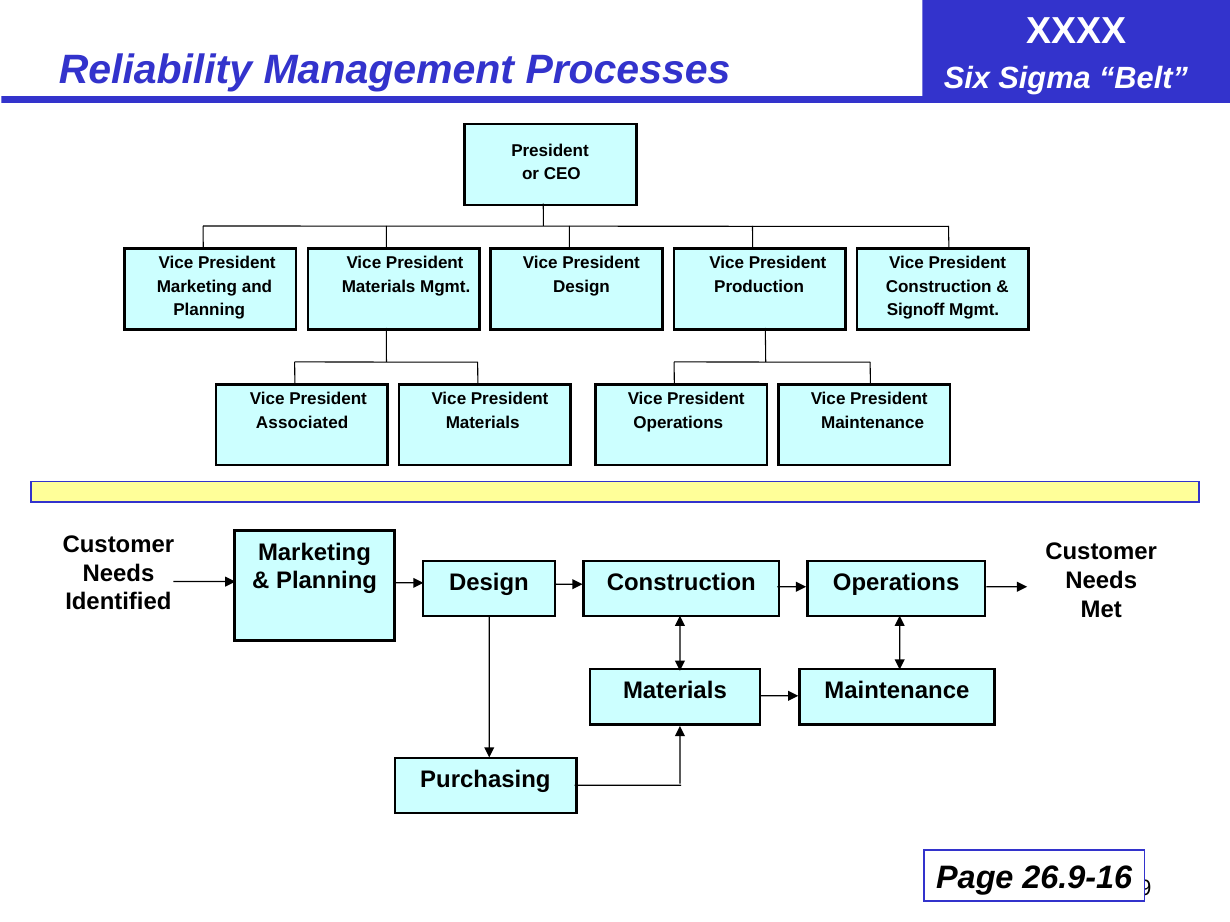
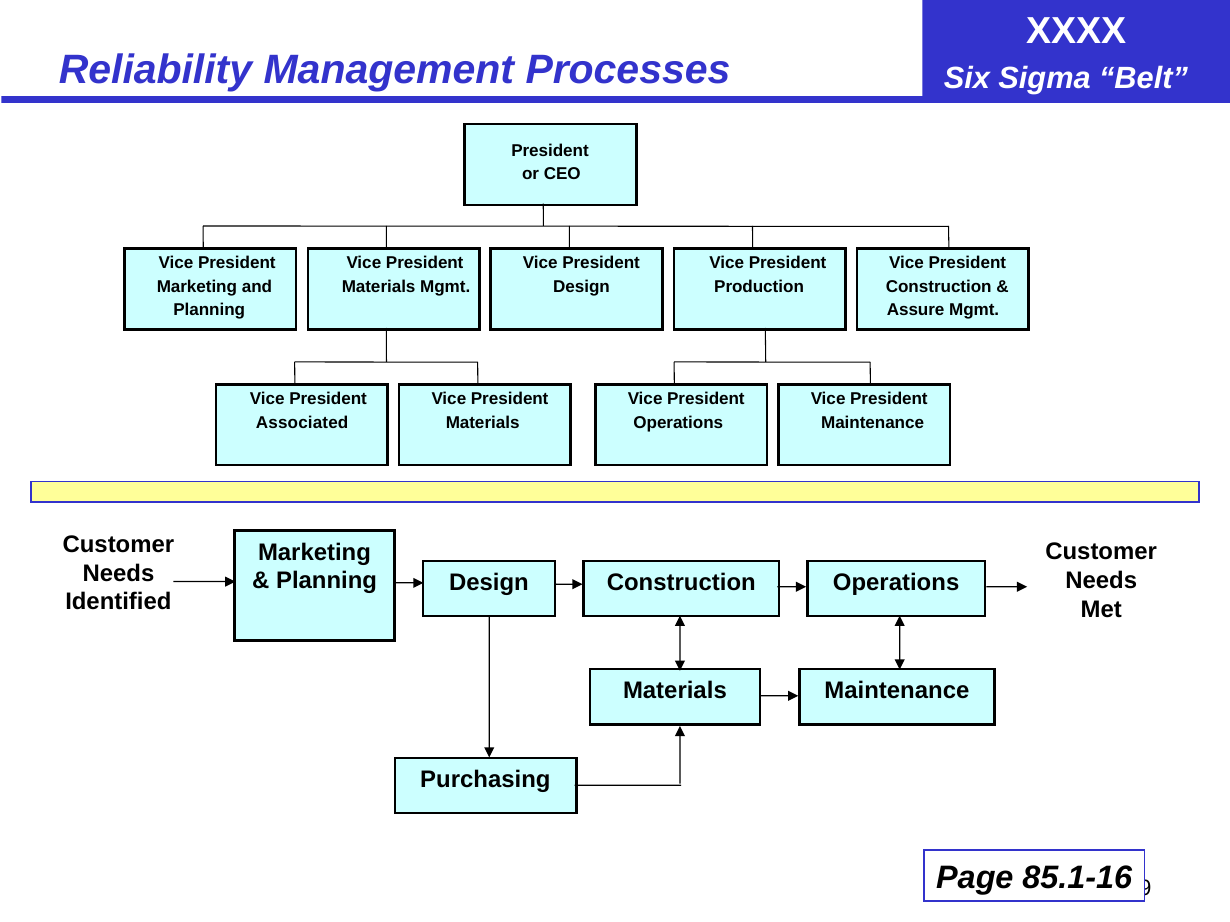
Signoff: Signoff -> Assure (916, 310)
26.9-16: 26.9-16 -> 85.1-16 (1077, 878)
